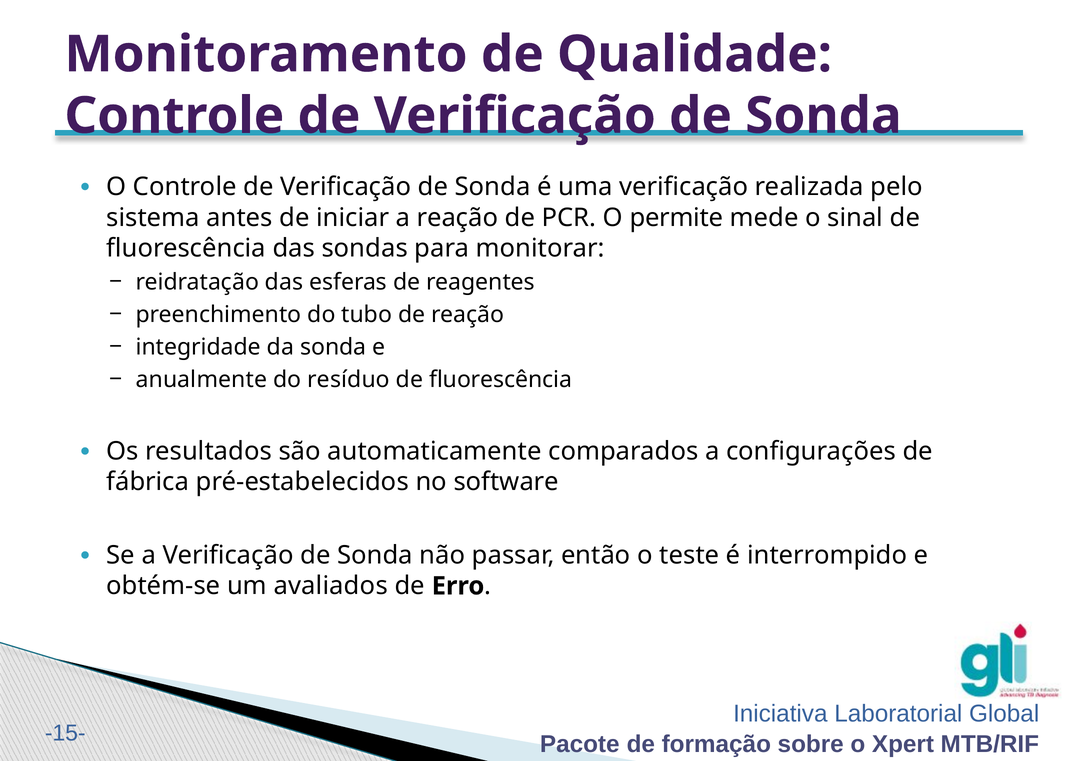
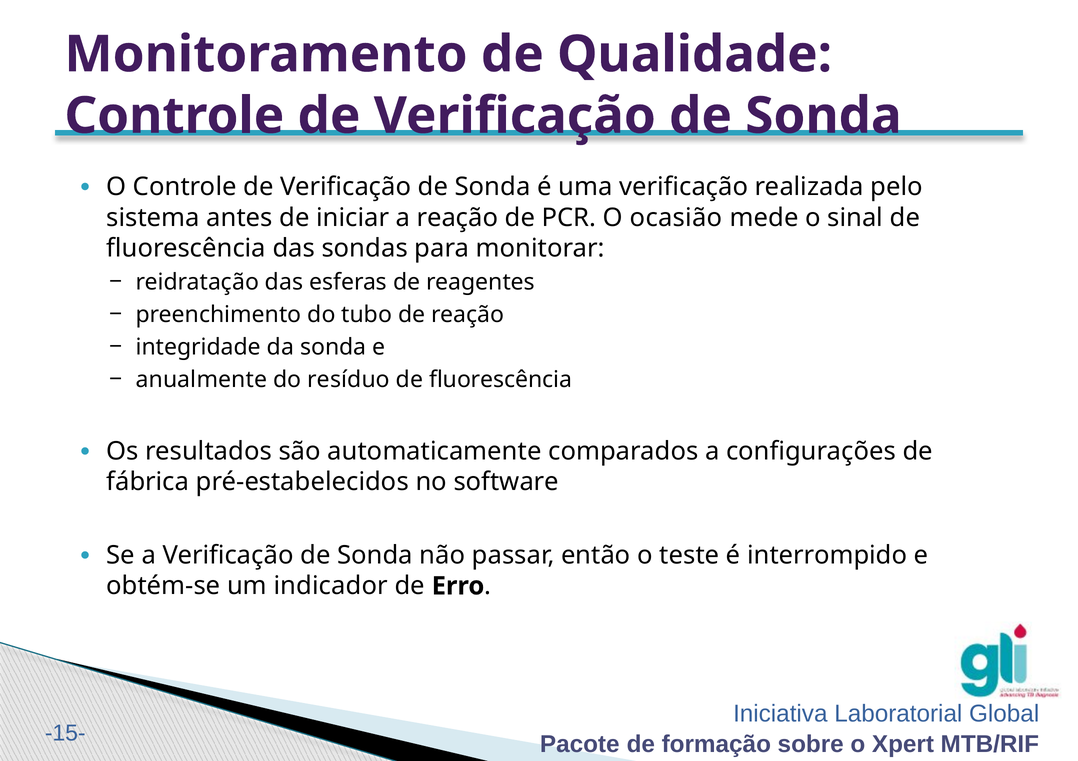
permite: permite -> ocasião (676, 218)
avaliados: avaliados -> indicador (331, 586)
